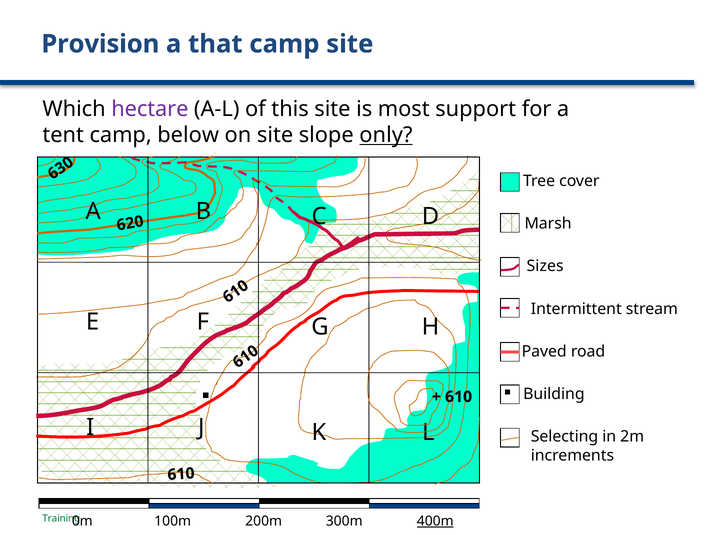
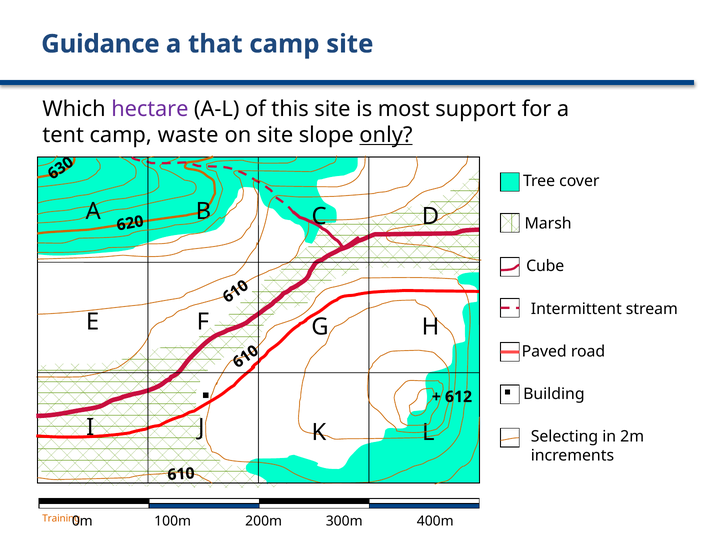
Provision: Provision -> Guidance (100, 44)
below: below -> waste (188, 135)
Sizes: Sizes -> Cube (545, 266)
610: 610 -> 612 (459, 397)
Training colour: green -> orange (61, 519)
400m underline: present -> none (435, 522)
